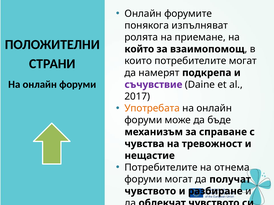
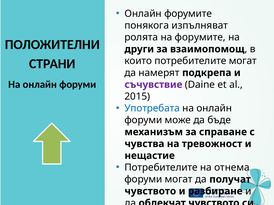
на приемане: приемане -> форумите (200, 37)
който: който -> други (139, 49)
2017: 2017 -> 2015 (137, 97)
Употребата colour: orange -> blue (152, 109)
